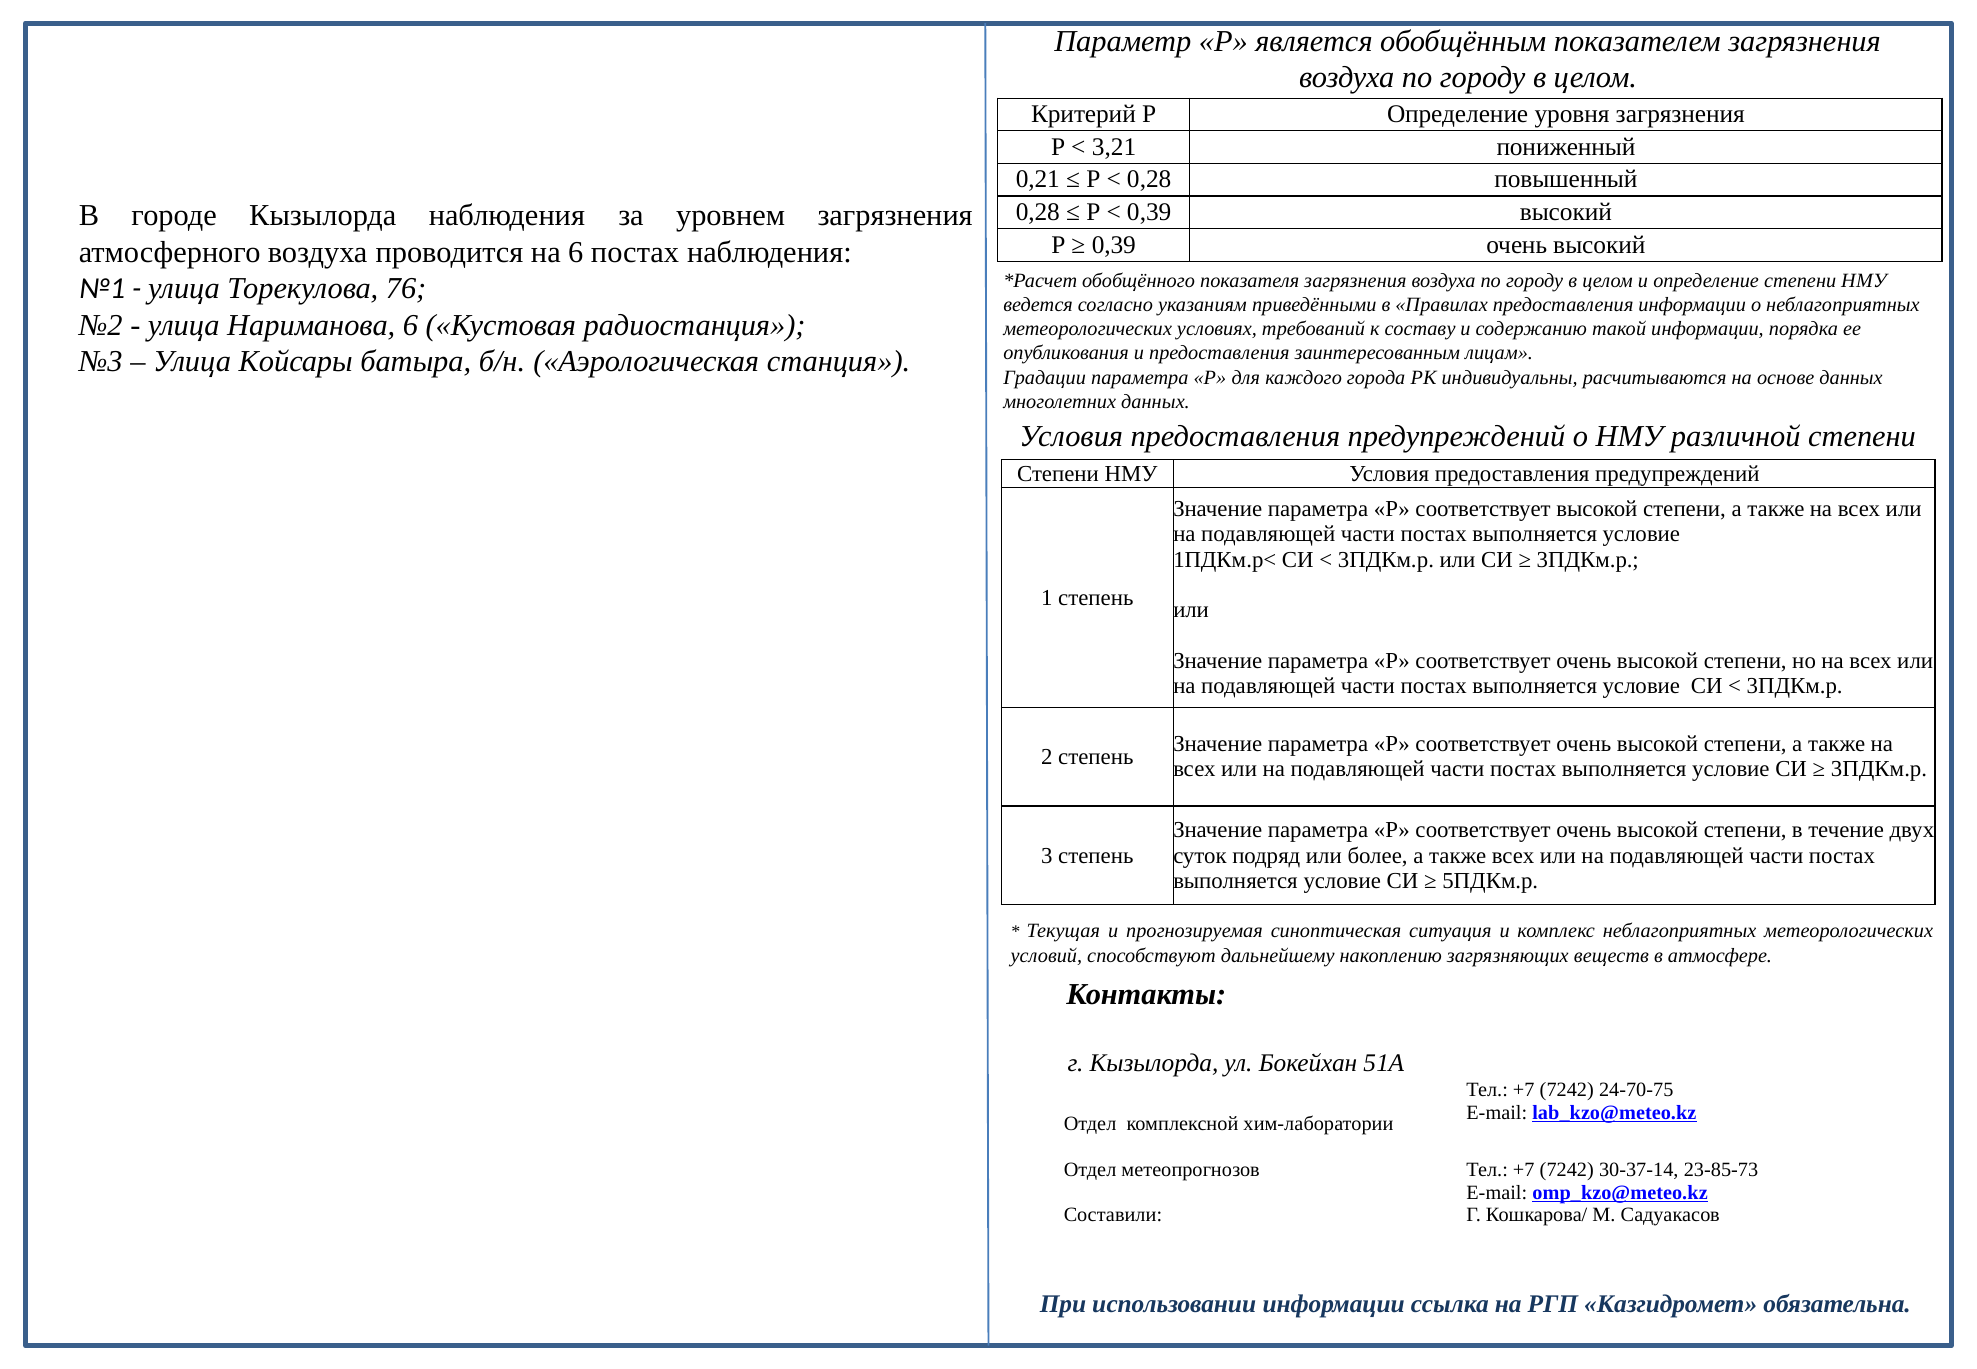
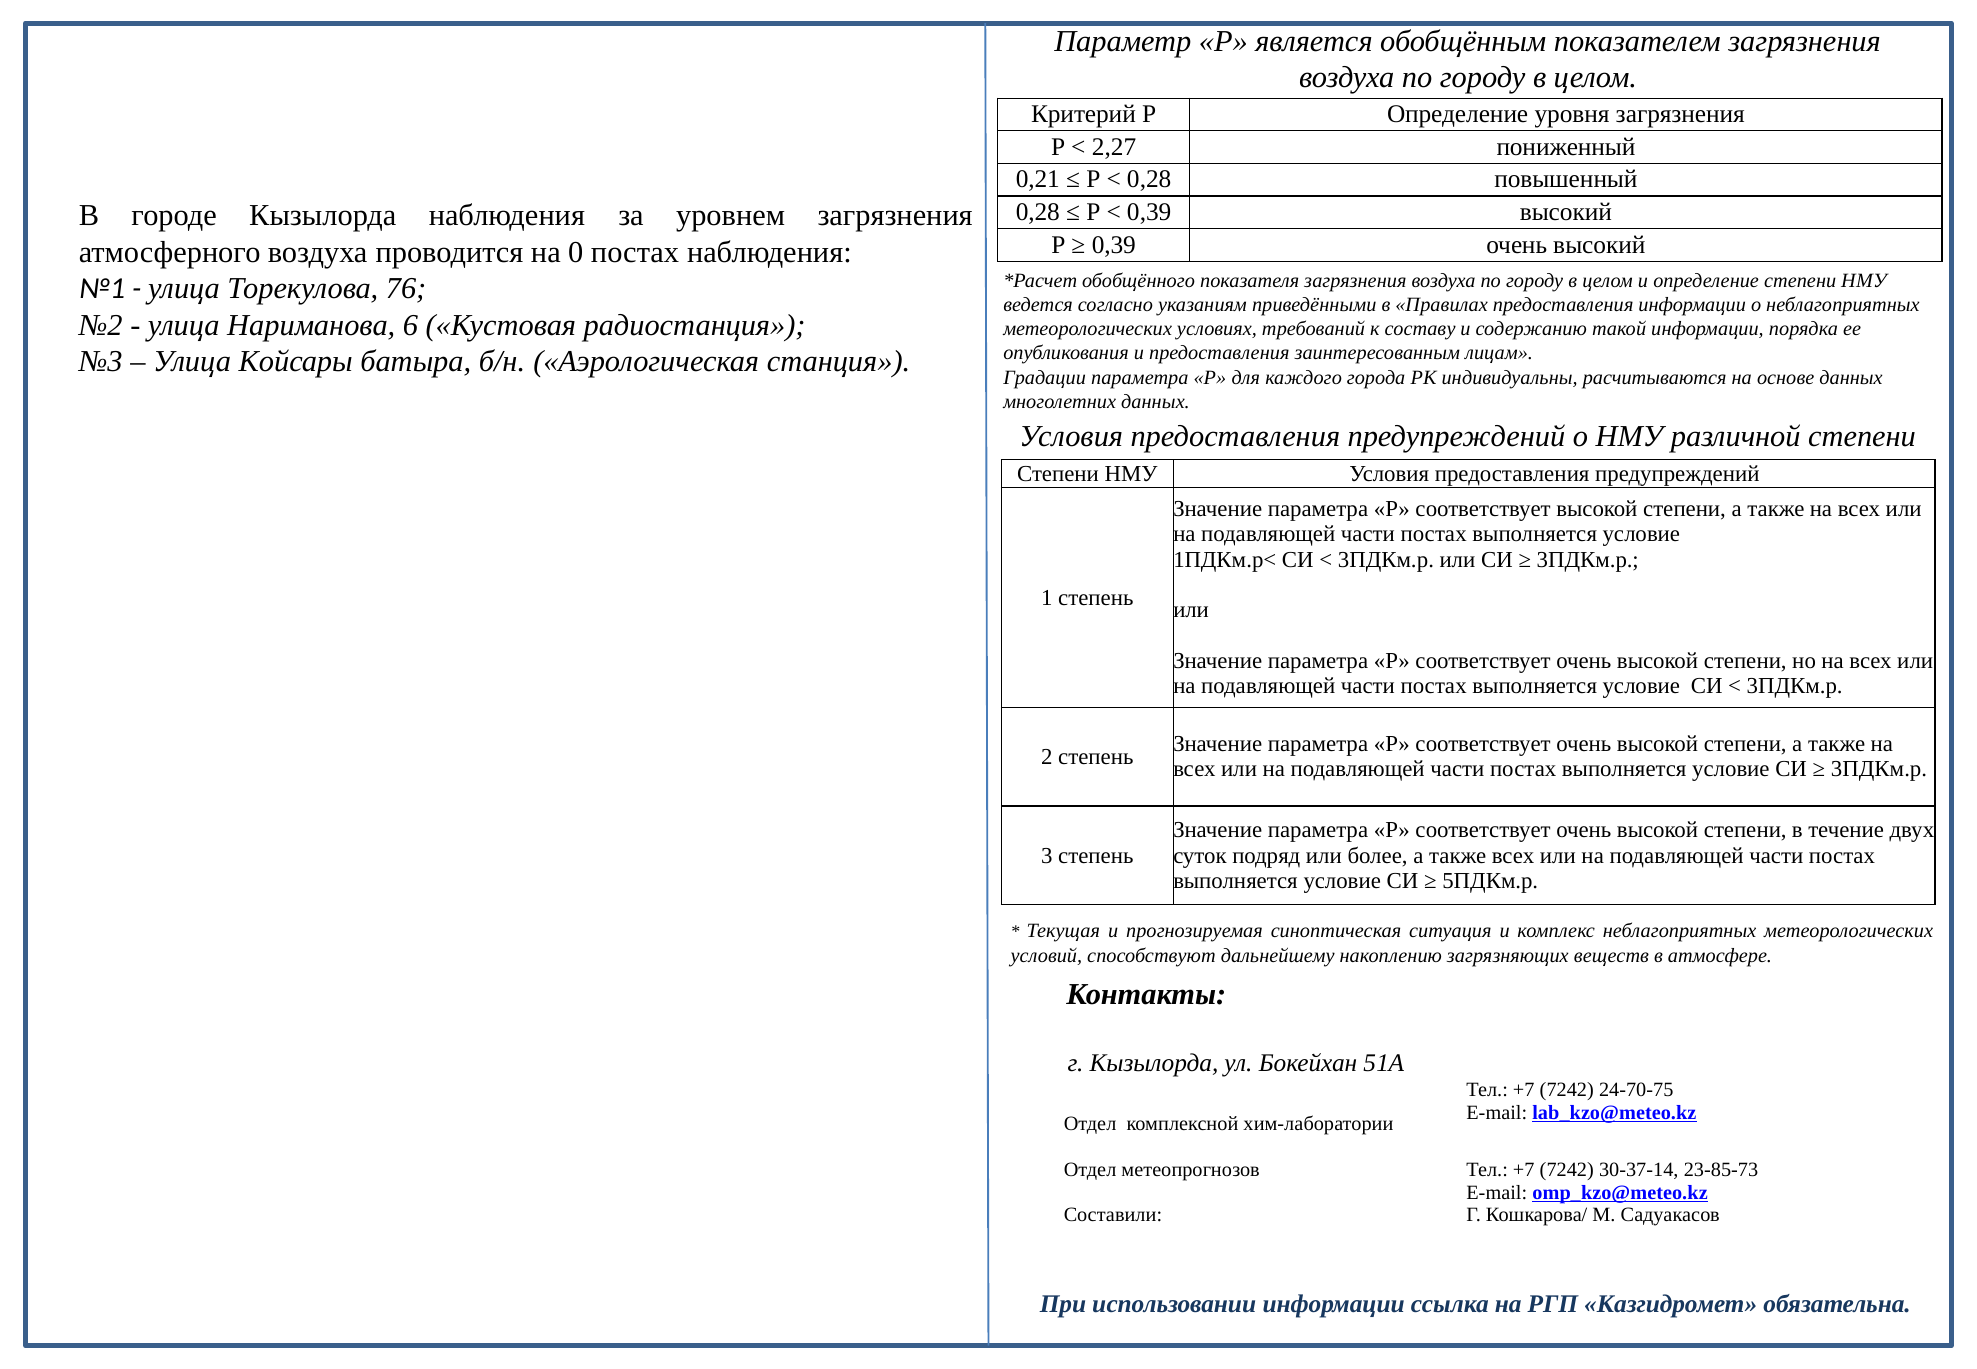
3,21: 3,21 -> 2,27 (1114, 147)
на 6: 6 -> 0 (576, 252)
